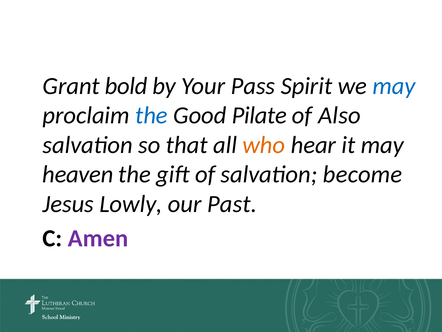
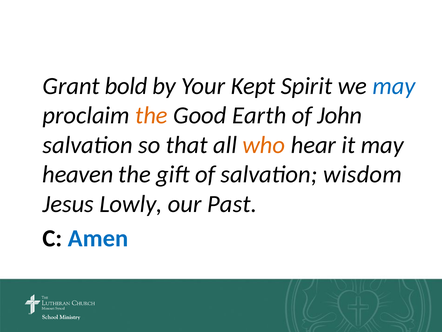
Pass: Pass -> Kept (253, 86)
the colour: blue -> orange (151, 115)
Pilate: Pilate -> Earth (259, 115)
Also: Also -> John (340, 115)
become: become -> wisdom (363, 174)
Amen colour: purple -> blue (98, 238)
